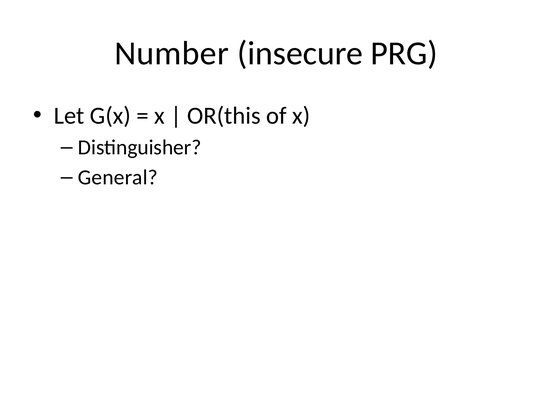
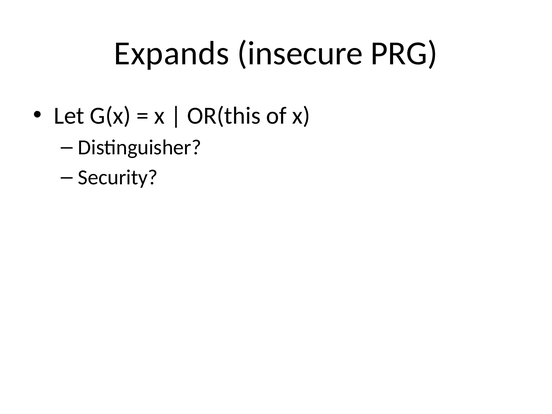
Number: Number -> Expands (172, 53)
General: General -> Security (118, 178)
